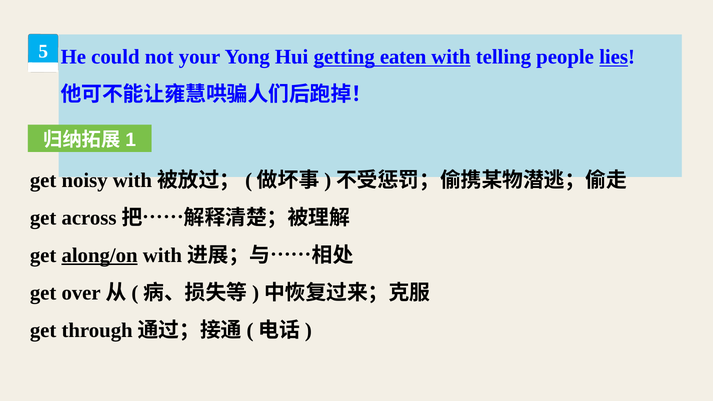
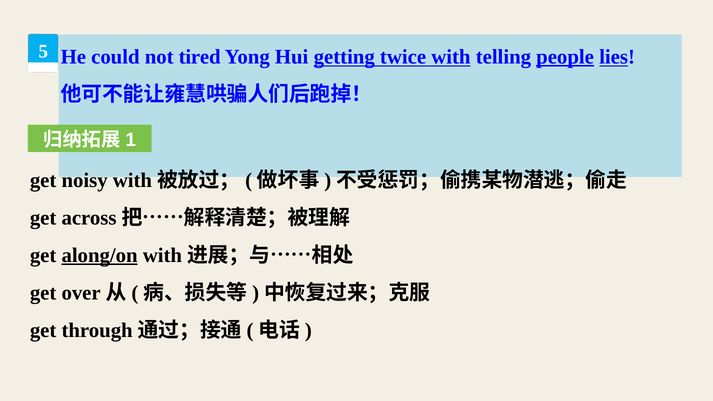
your: your -> tired (200, 57)
eaten: eaten -> twice (403, 57)
people underline: none -> present (565, 57)
